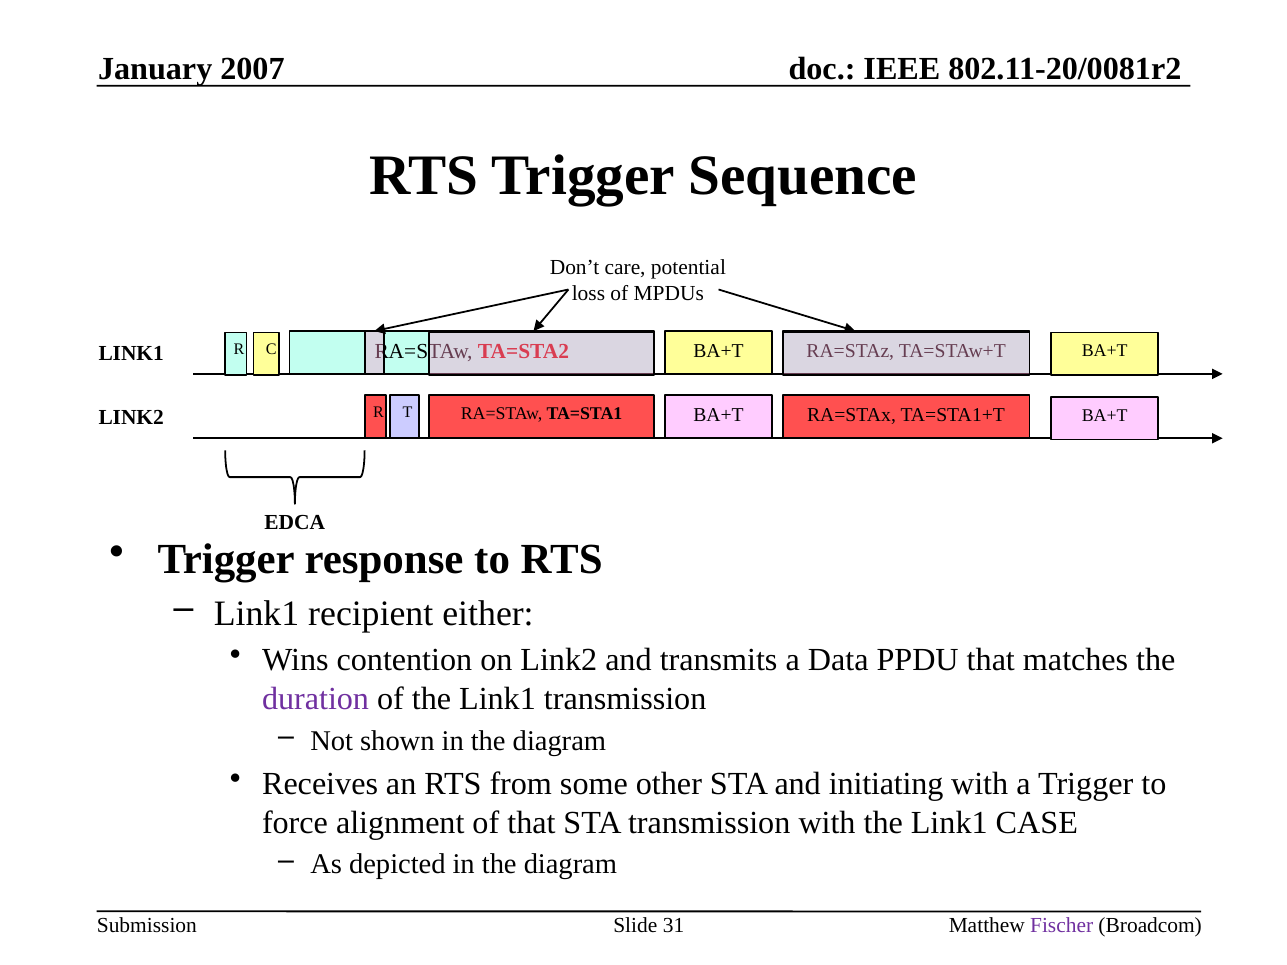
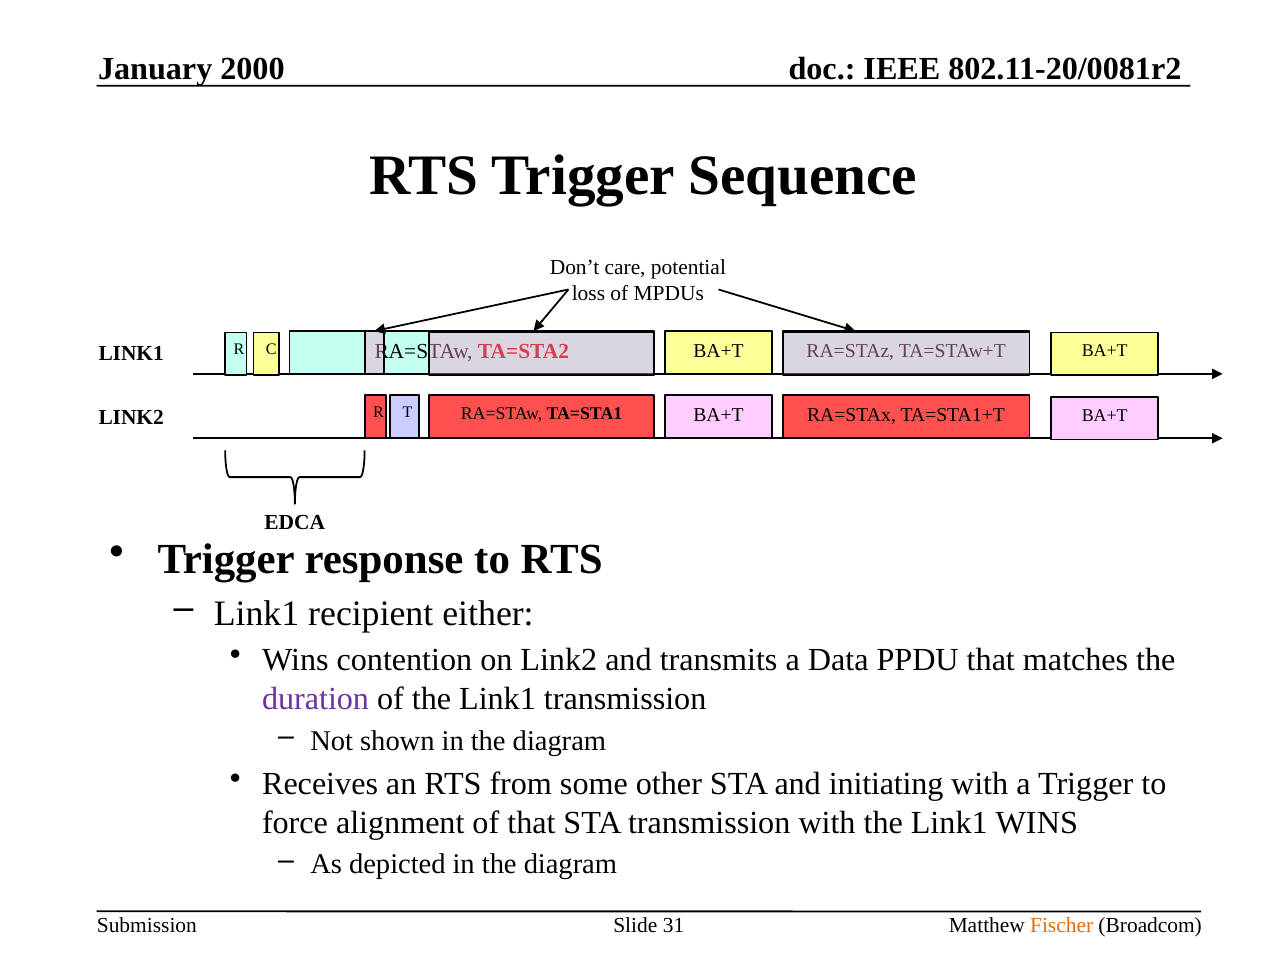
2007: 2007 -> 2000 (252, 69)
Link1 CASE: CASE -> WINS (1037, 823)
Fischer colour: purple -> orange (1062, 926)
